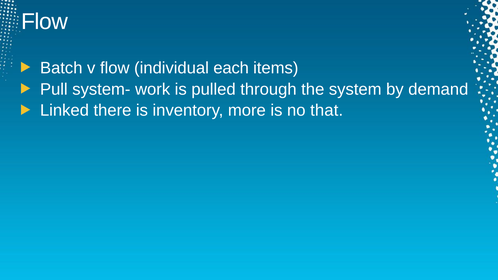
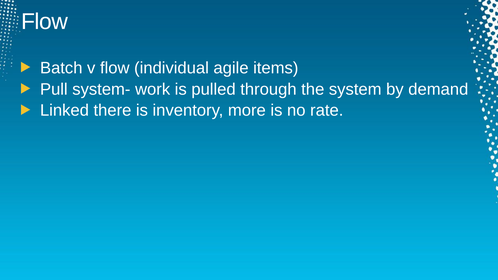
each: each -> agile (231, 68)
that: that -> rate (327, 111)
